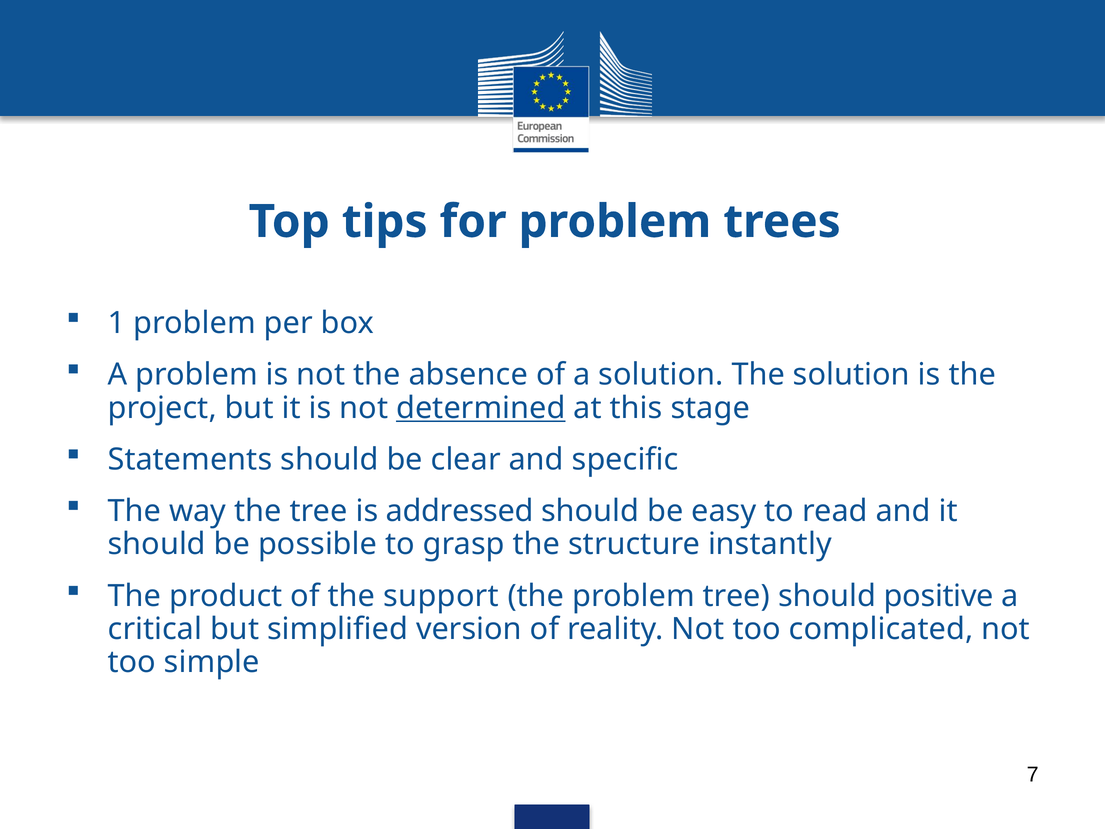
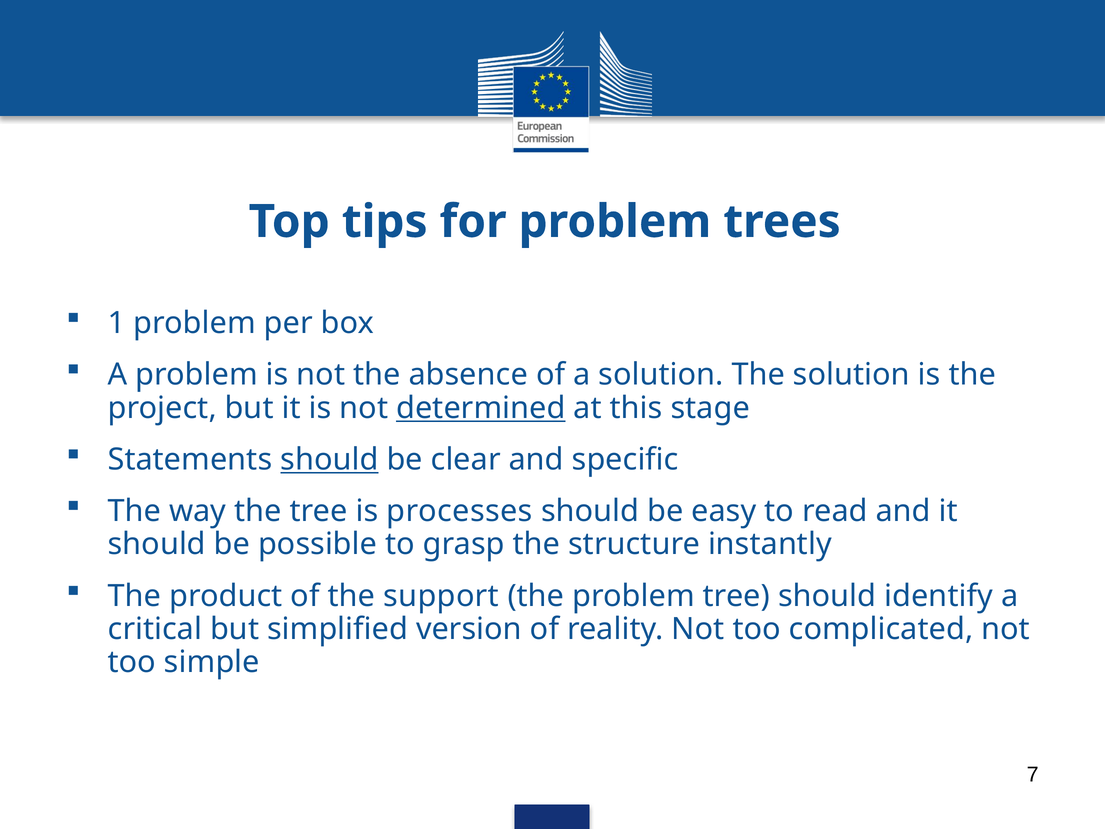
should underline: none -> present (329, 459)
addressed: addressed -> processes (459, 511)
positive: positive -> identify (939, 596)
